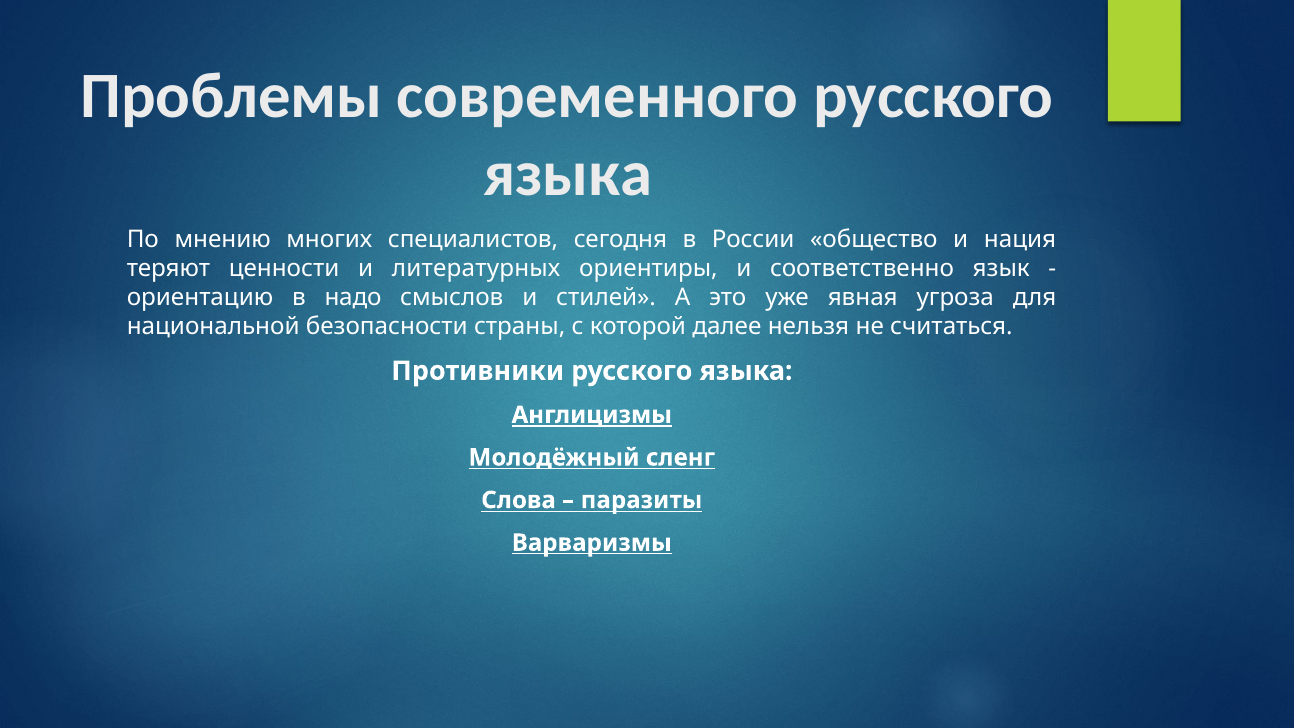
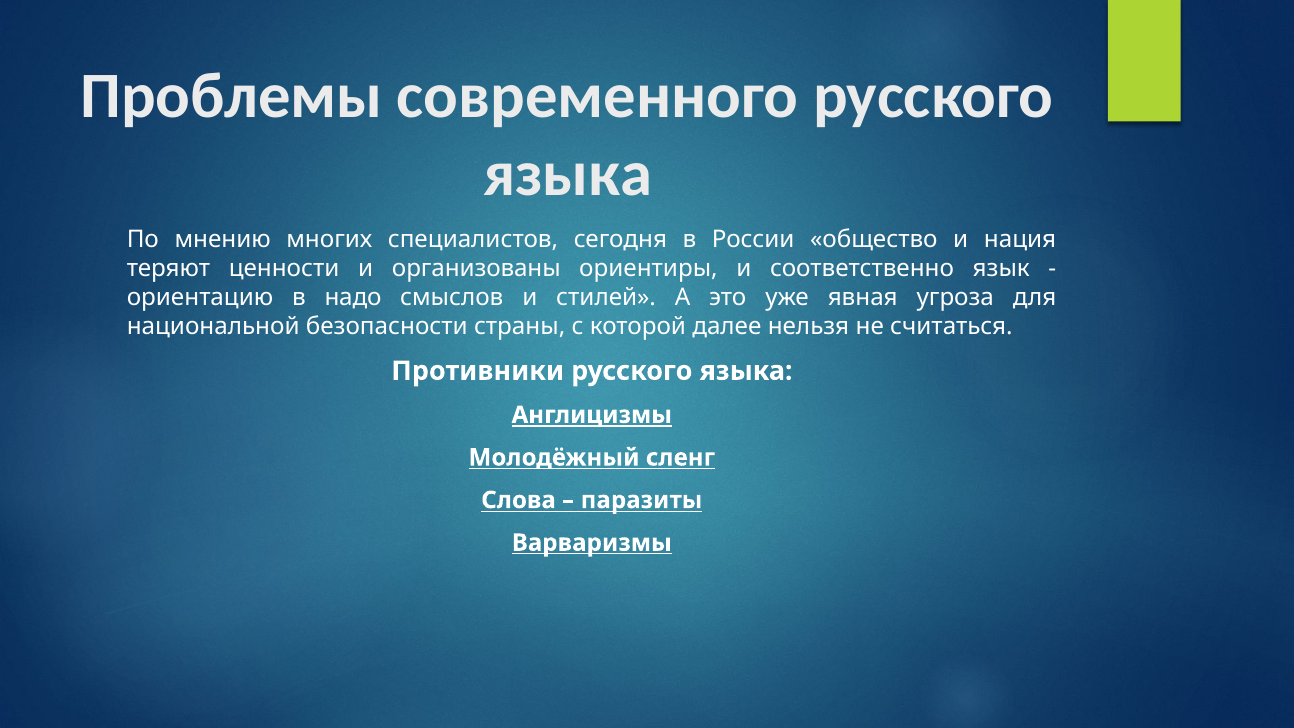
литературных: литературных -> организованы (476, 268)
